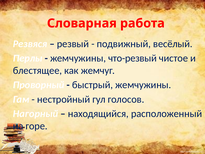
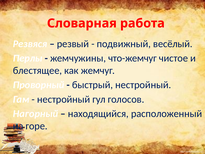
что-резвый: что-резвый -> что-жемчуг (132, 58)
быстрый жемчужины: жемчужины -> нестройный (143, 85)
